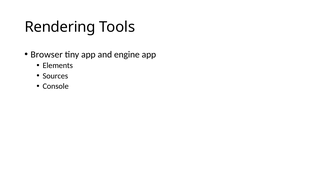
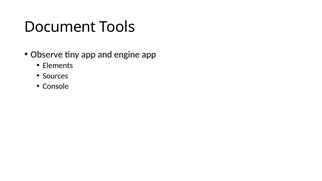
Rendering: Rendering -> Document (60, 27)
Browser: Browser -> Observe (47, 54)
